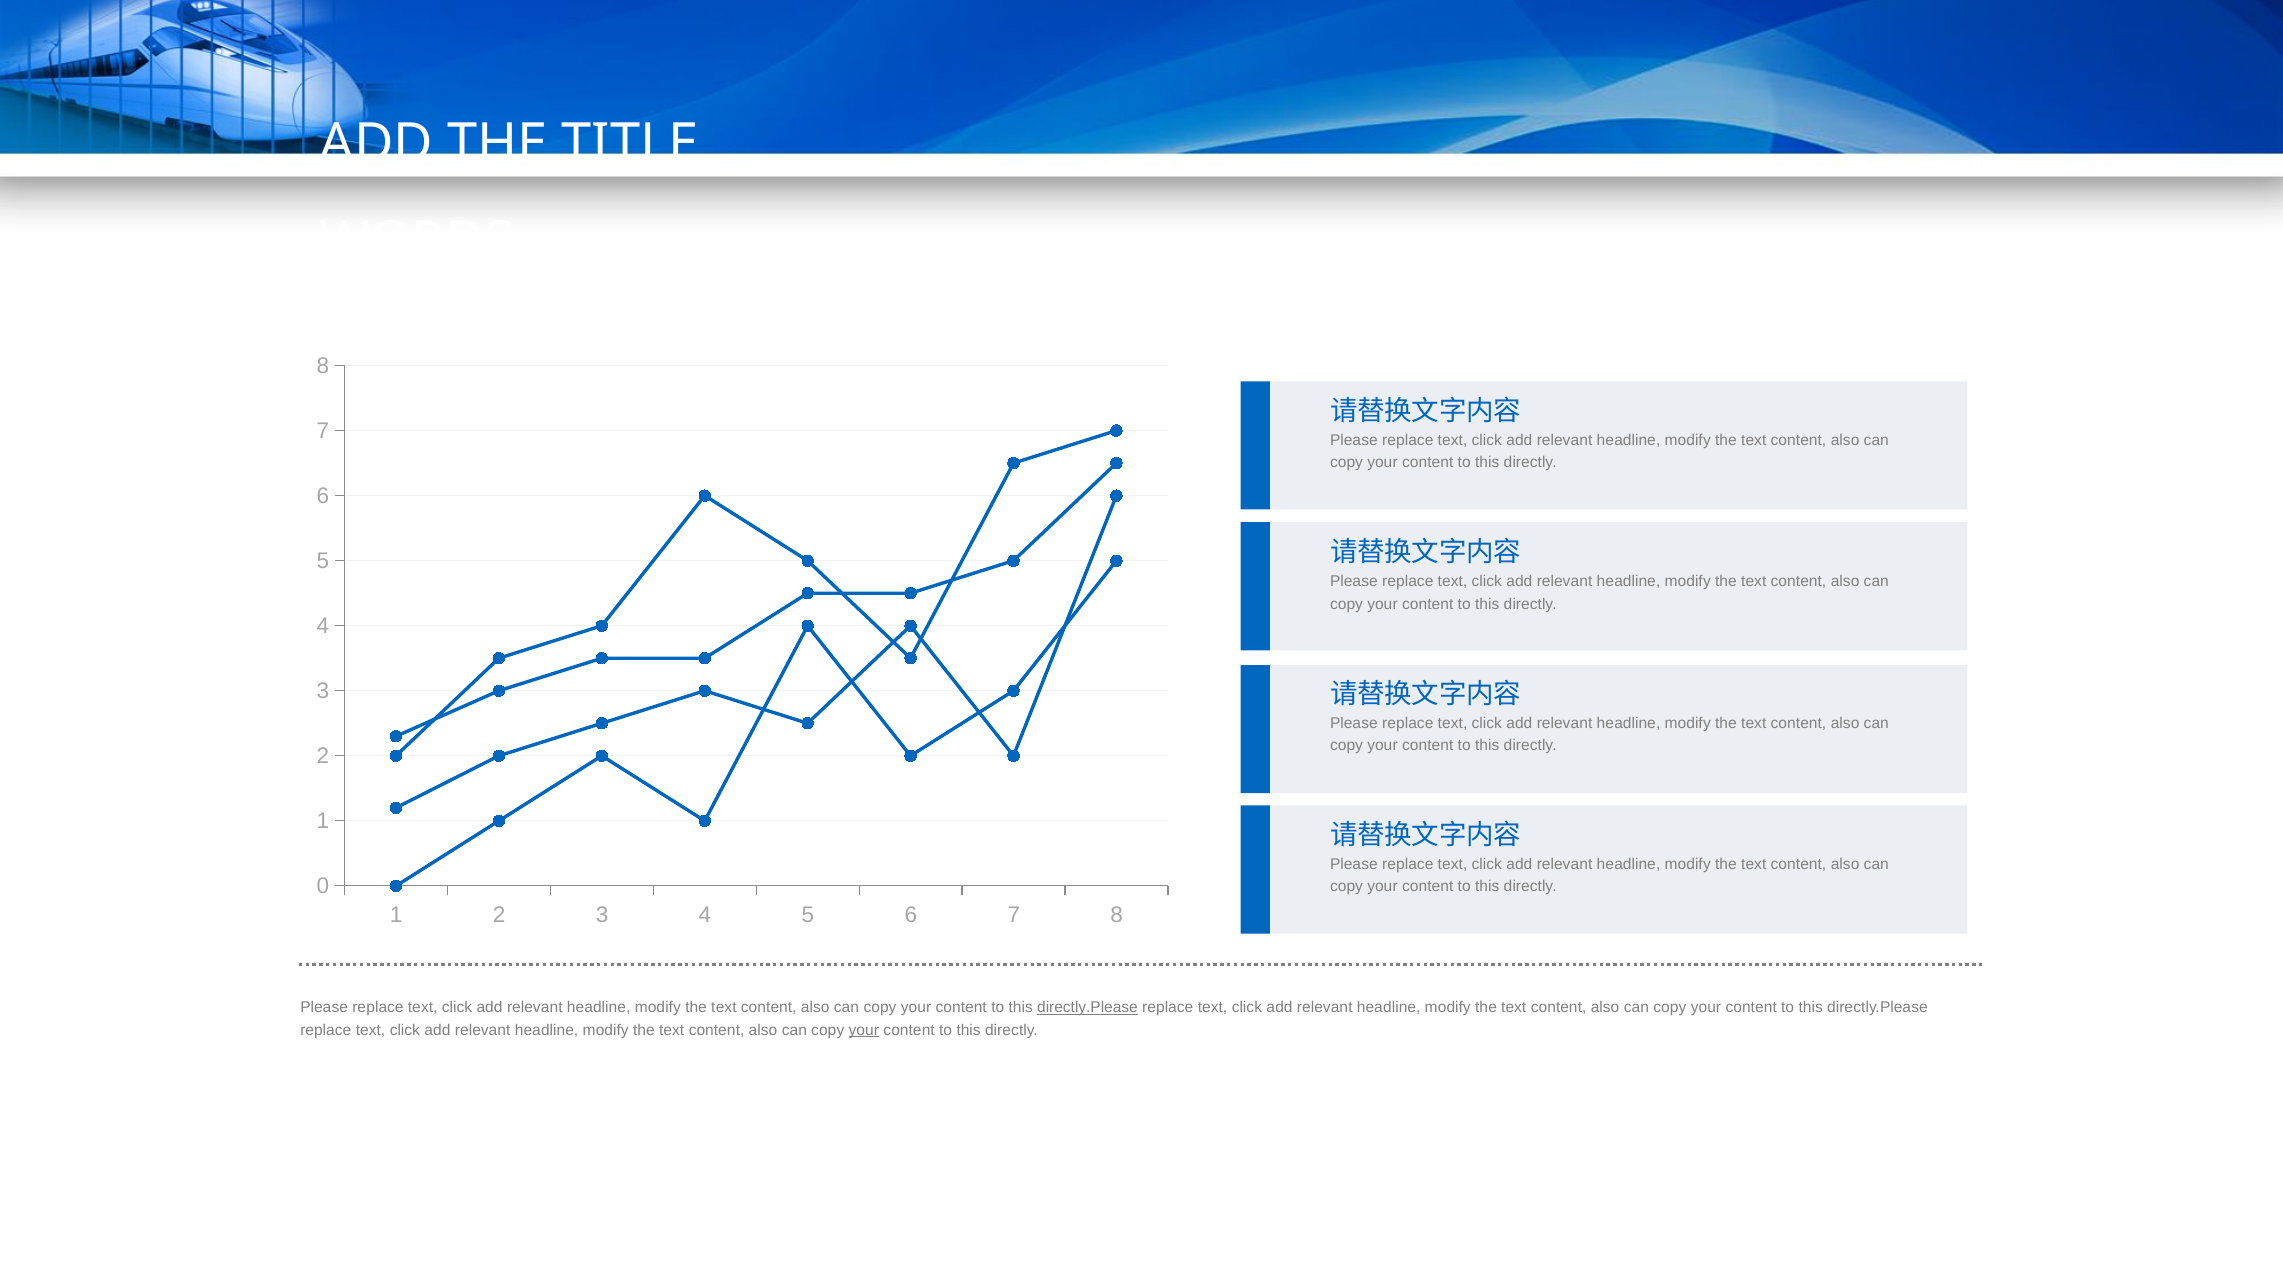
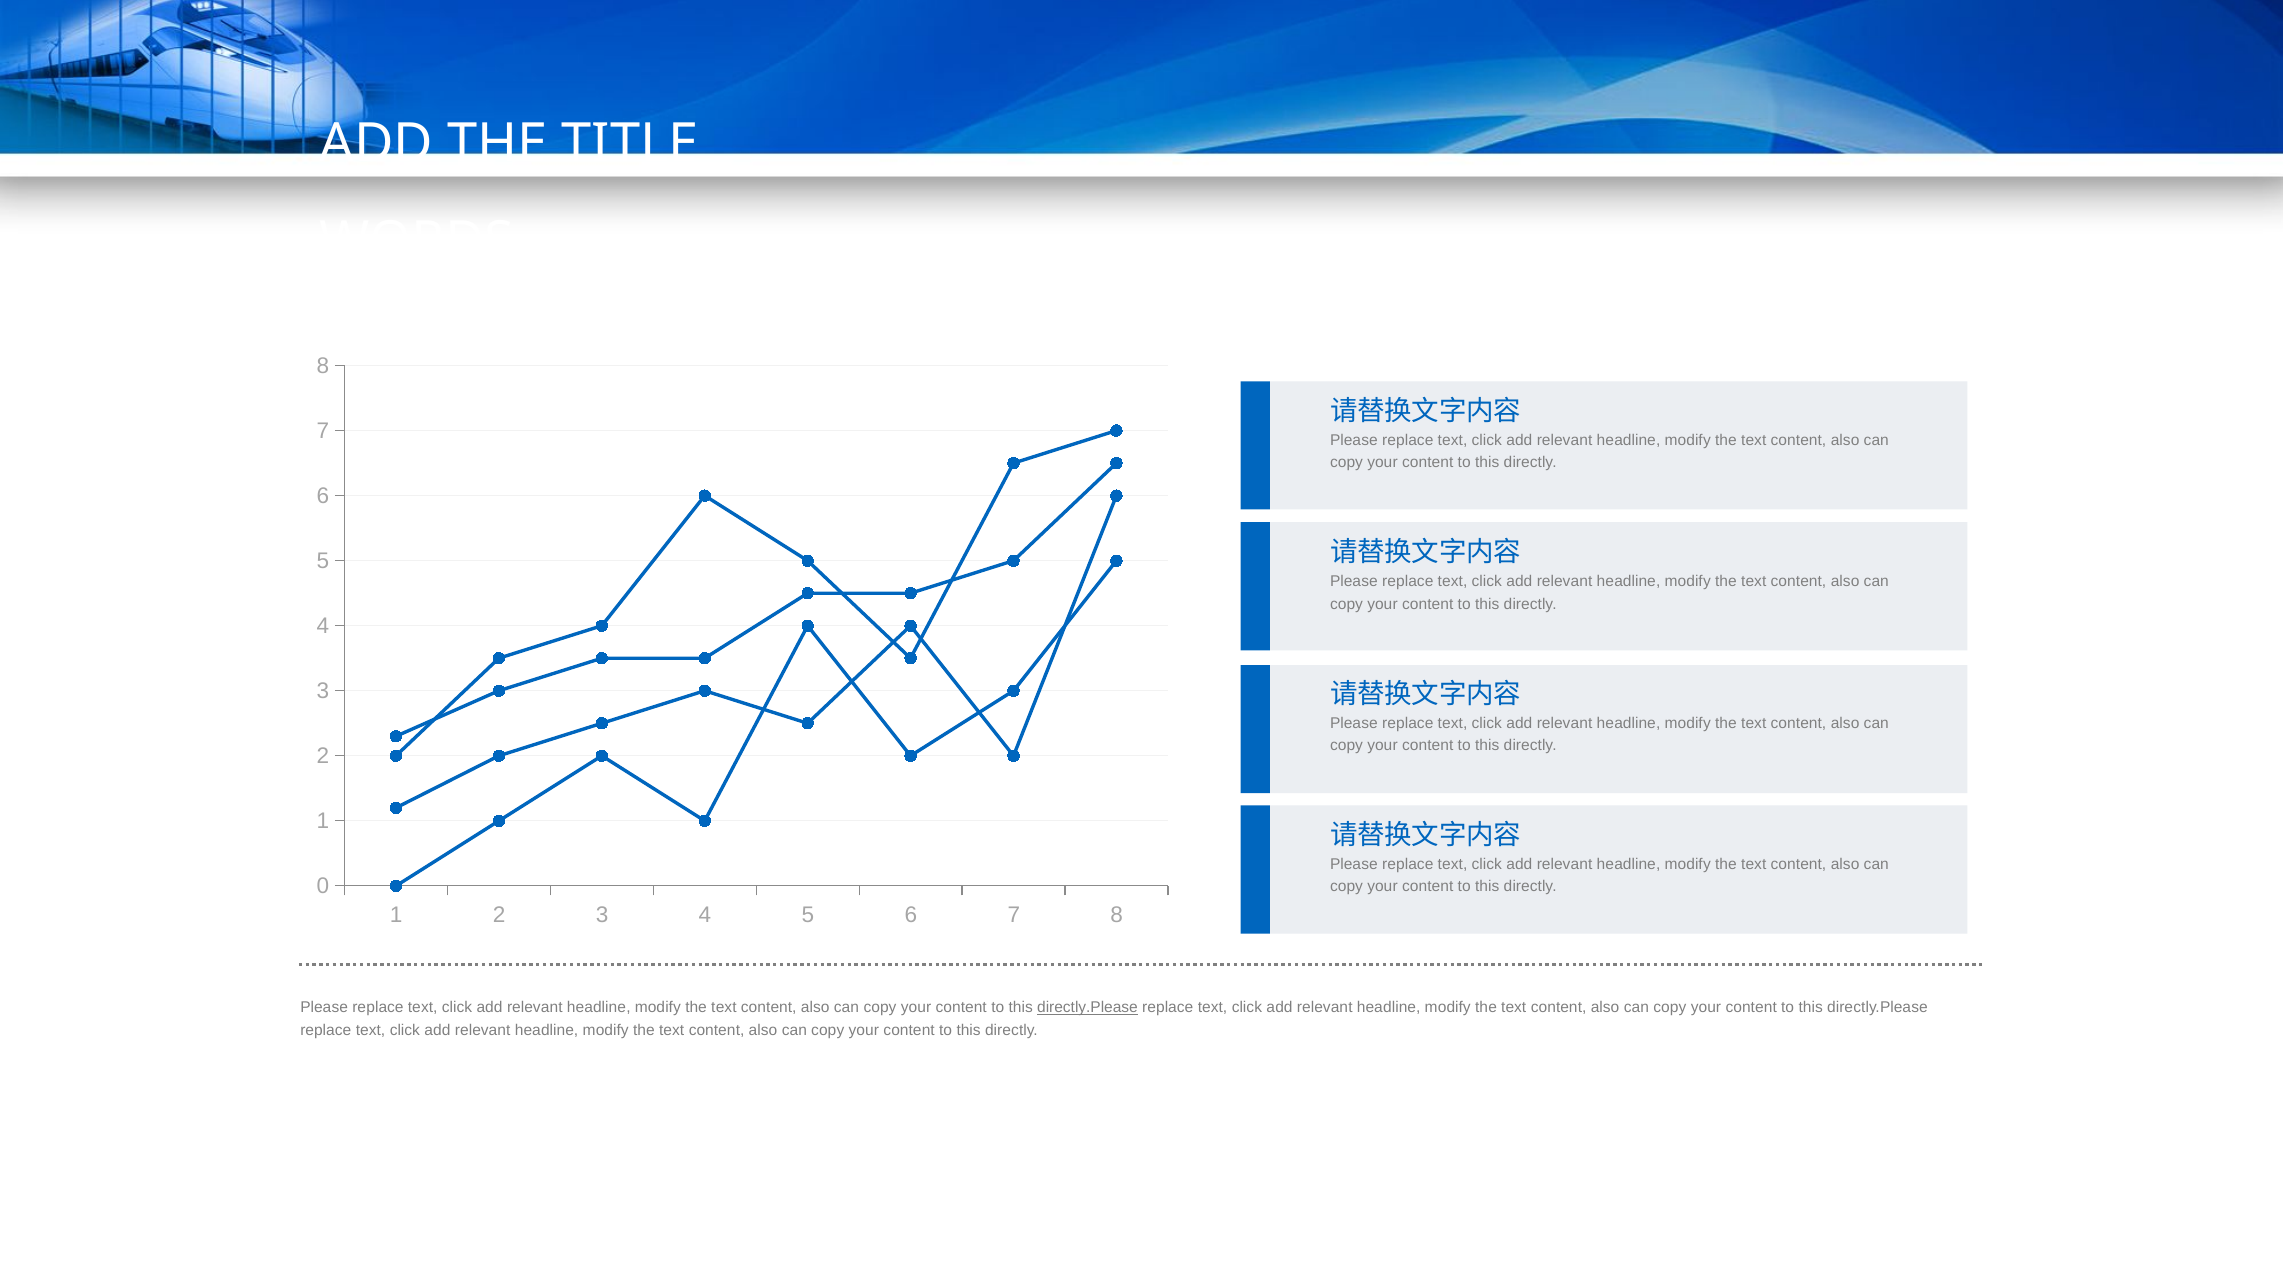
your underline: present -> none (864, 1030)
